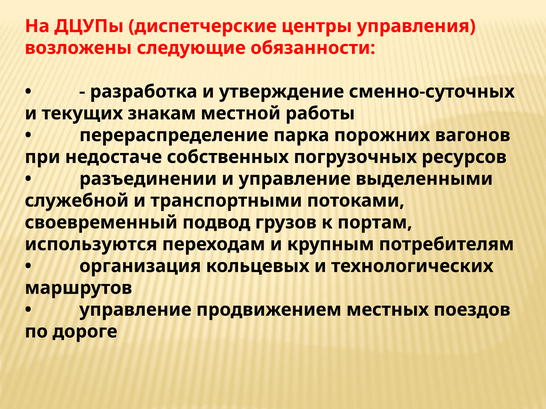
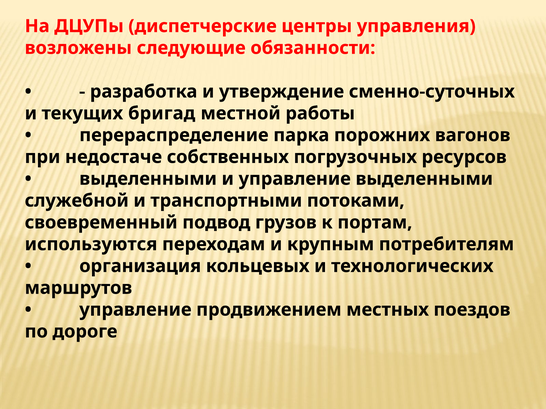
знакам: знакам -> бригад (162, 113)
разъединении: разъединении -> выделенными (148, 179)
